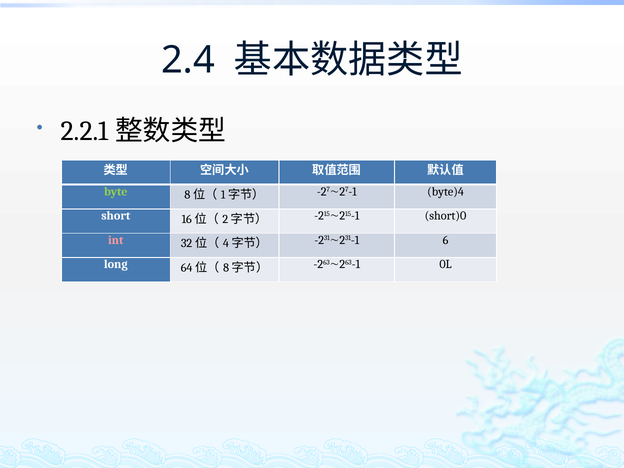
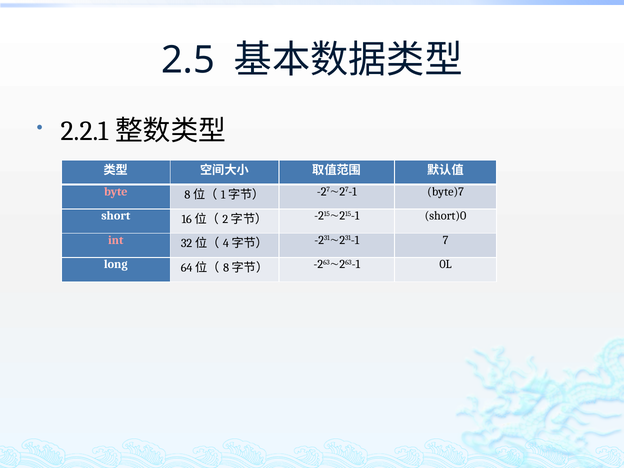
2.4: 2.4 -> 2.5 (188, 60)
byte colour: light green -> pink (116, 192)
byte)4: byte)4 -> byte)7 (446, 192)
6: 6 -> 7 (446, 240)
